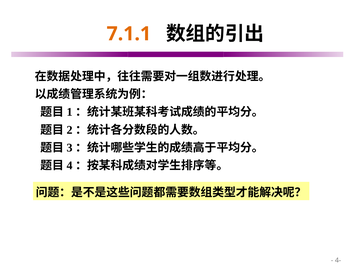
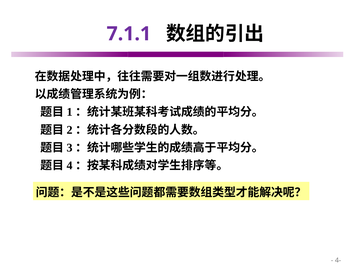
7.1.1 colour: orange -> purple (129, 34)
